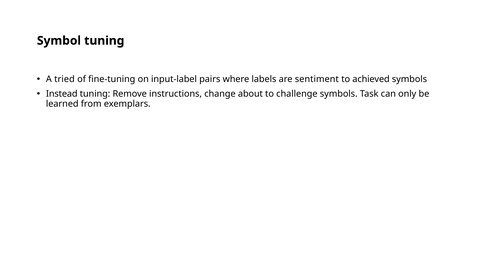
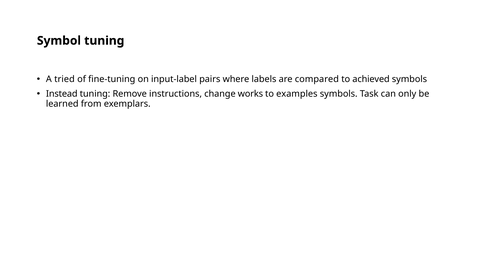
sentiment: sentiment -> compared (317, 79)
about: about -> works (250, 94)
challenge: challenge -> examples (297, 94)
